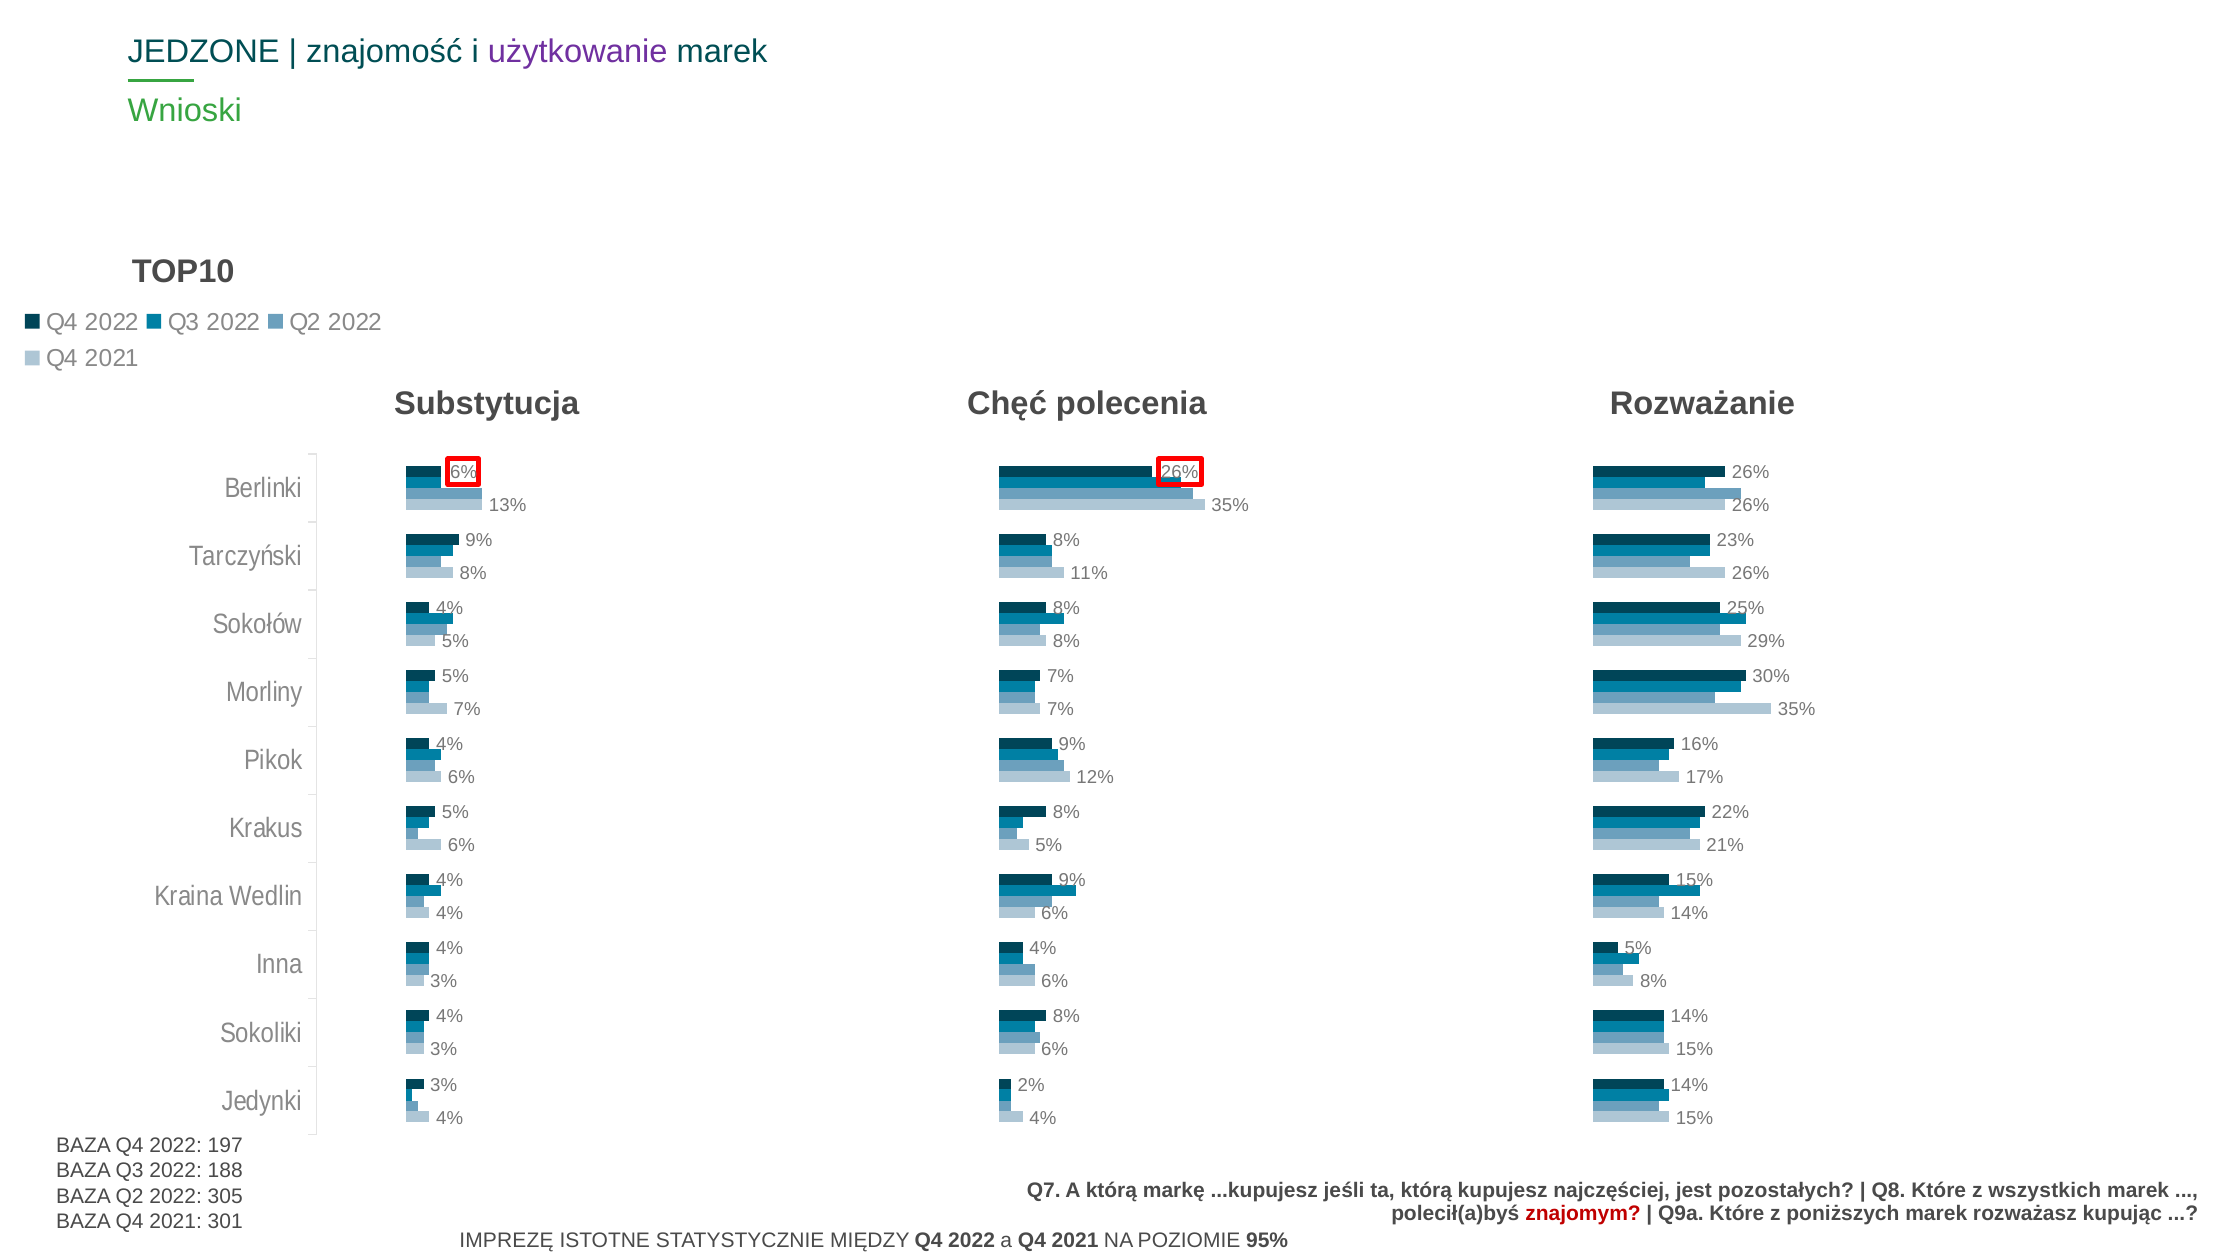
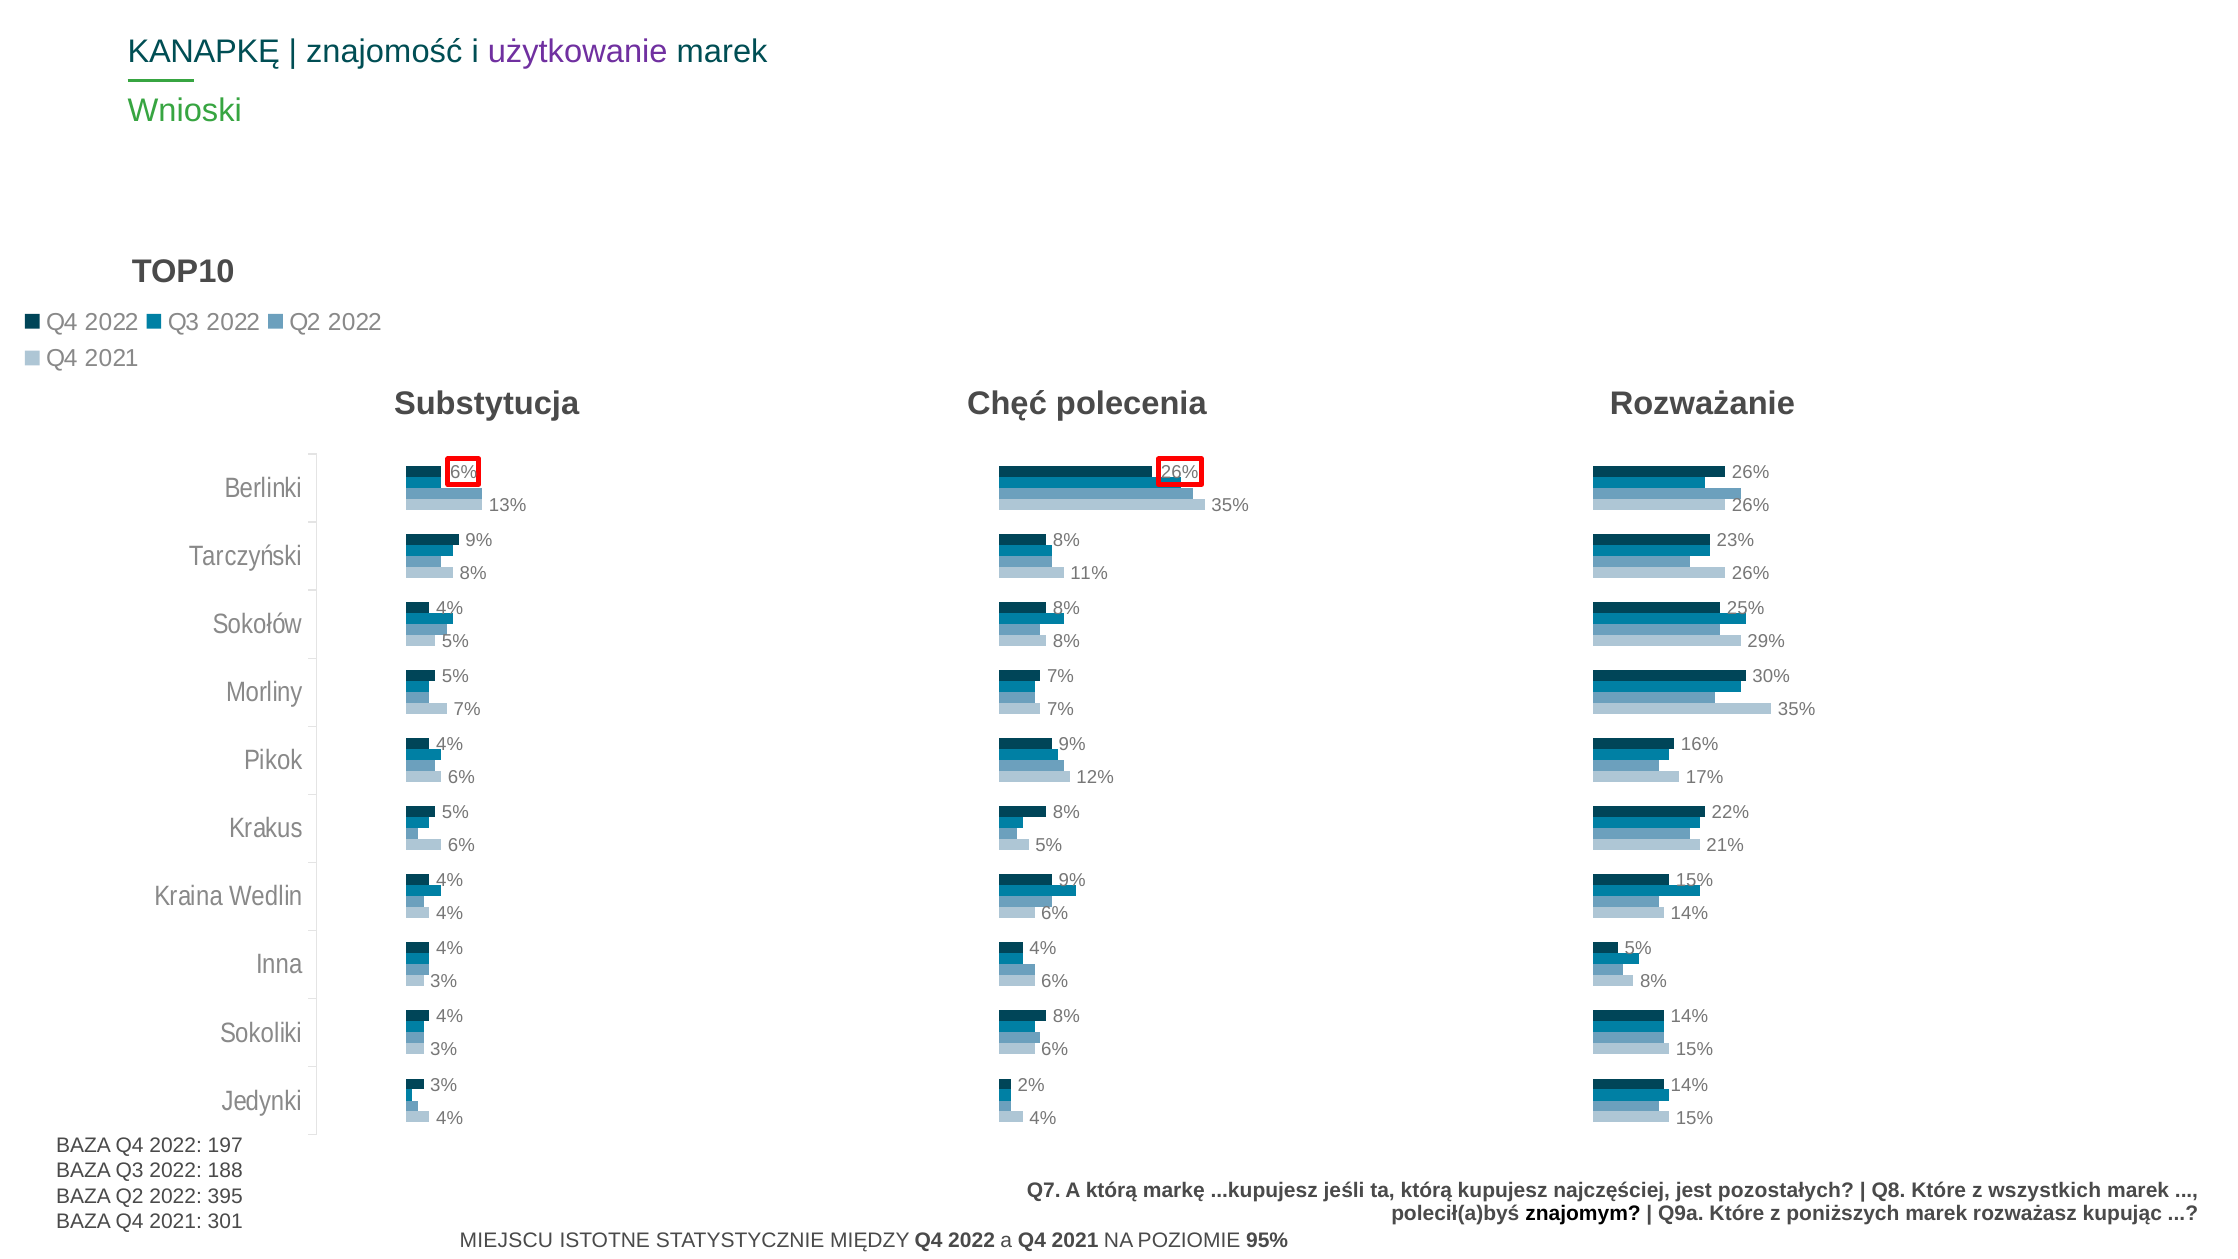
JEDZONE: JEDZONE -> KANAPKĘ (204, 52)
305: 305 -> 395 (225, 1196)
znajomym colour: red -> black (1583, 1213)
IMPREZĘ: IMPREZĘ -> MIEJSCU (506, 1241)
